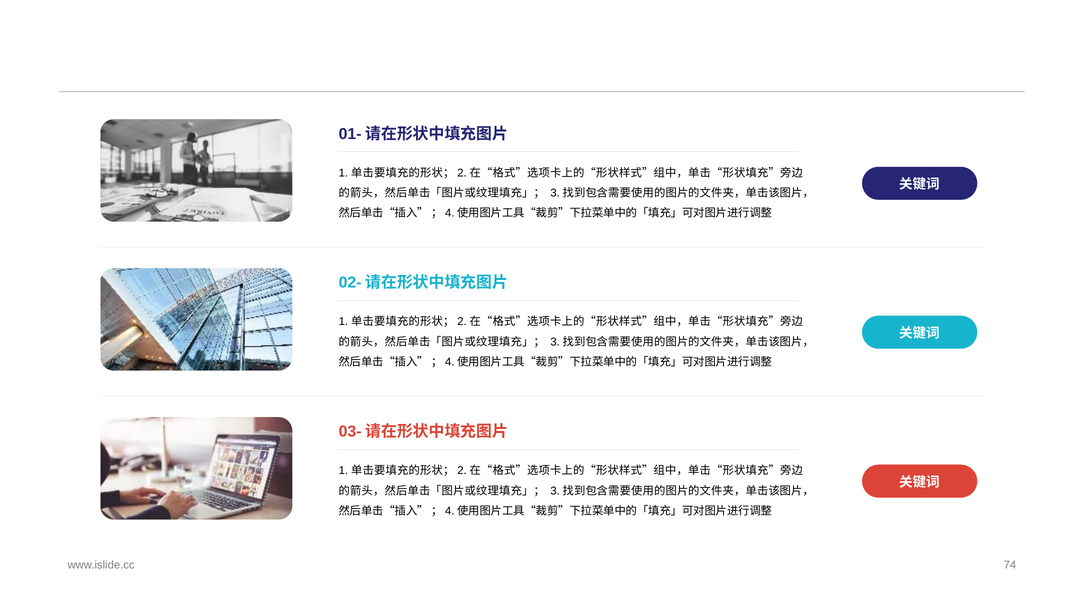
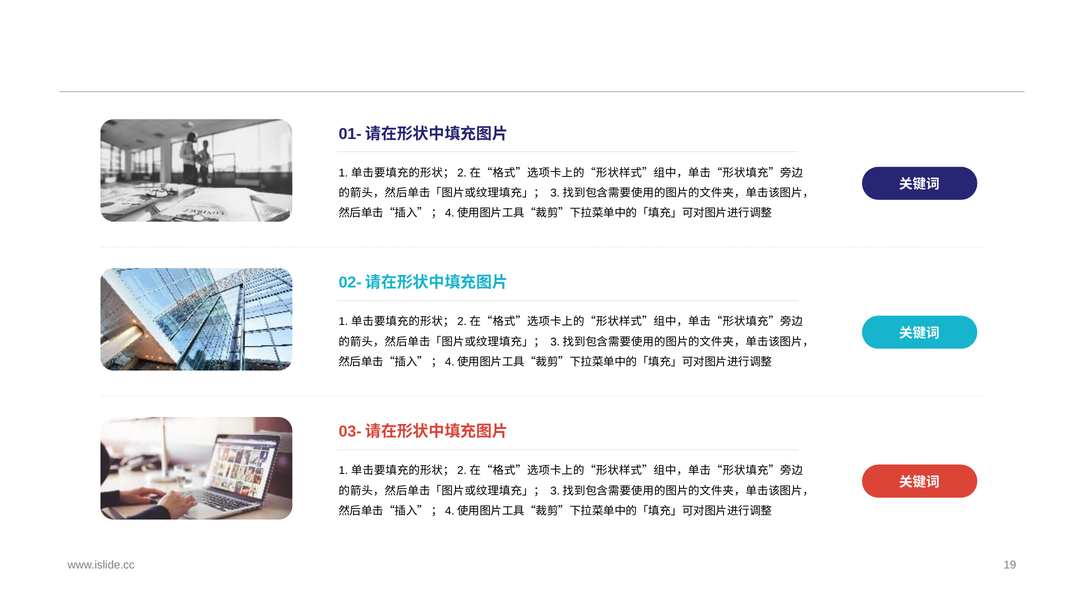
74: 74 -> 19 (1010, 565)
